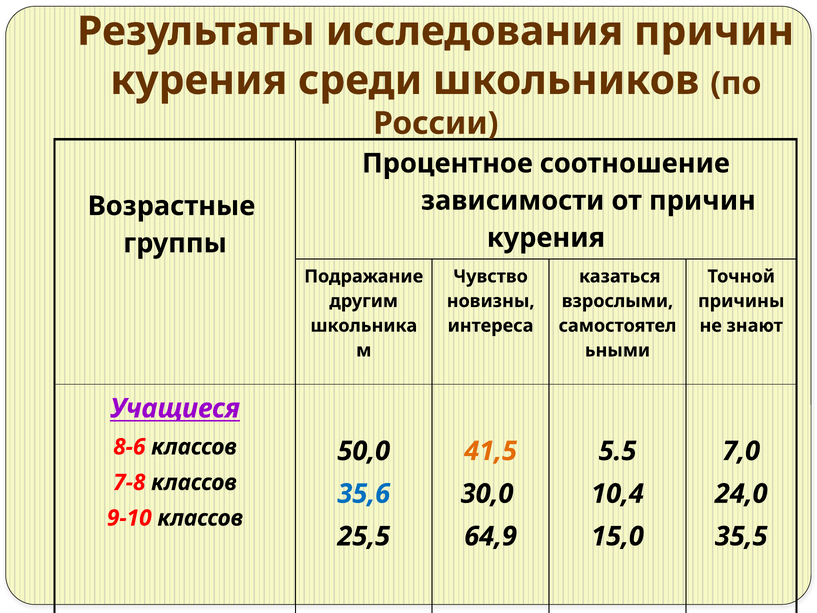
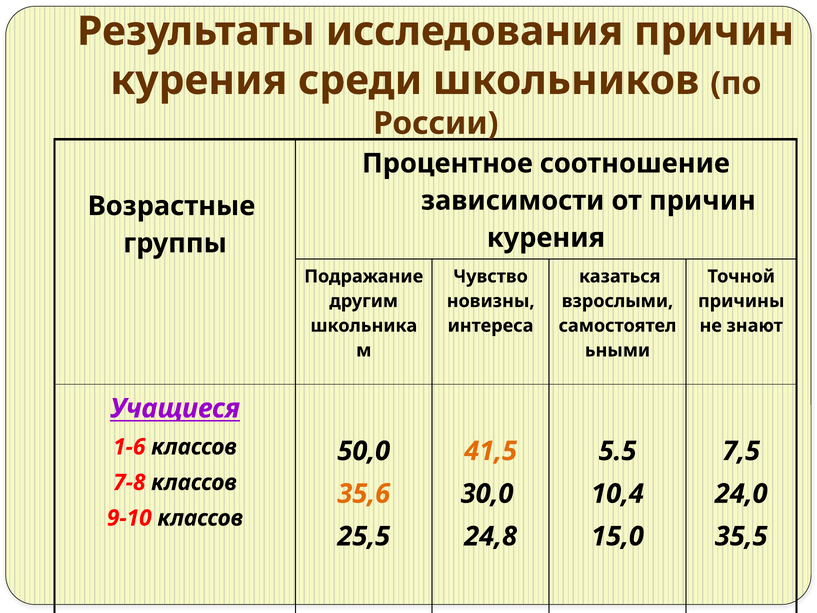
8-6: 8-6 -> 1-6 (129, 447)
7,0: 7,0 -> 7,5 (741, 451)
35,6 colour: blue -> orange (364, 494)
64,9: 64,9 -> 24,8 (491, 536)
